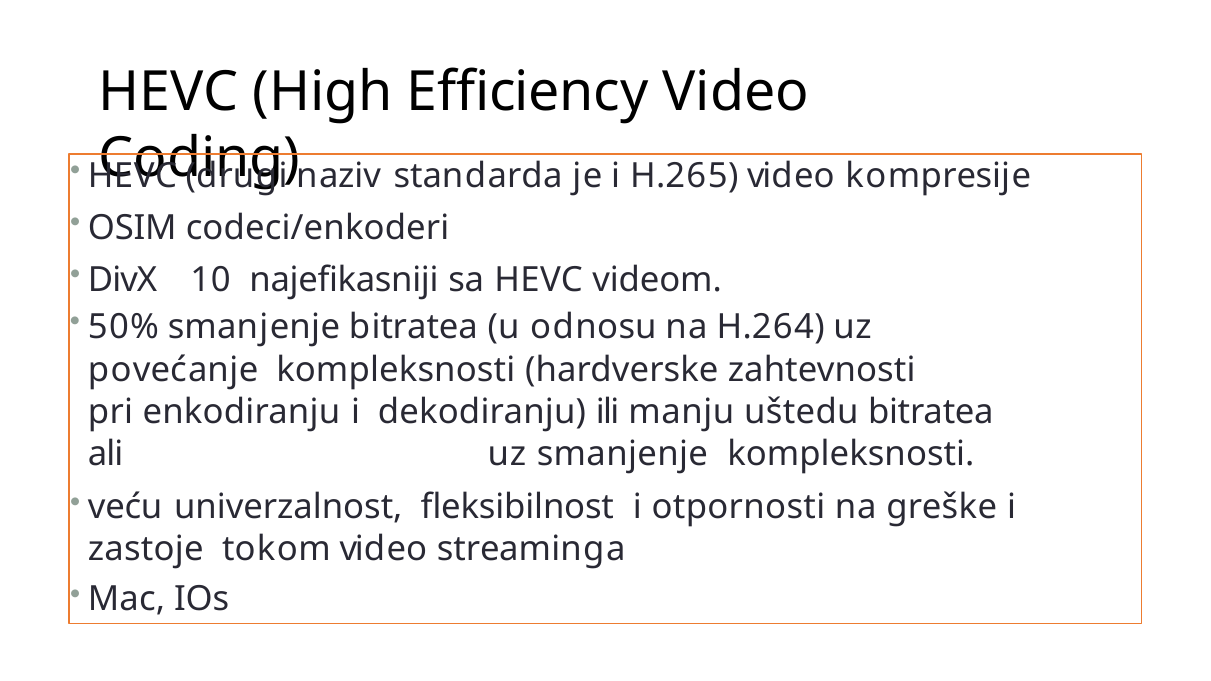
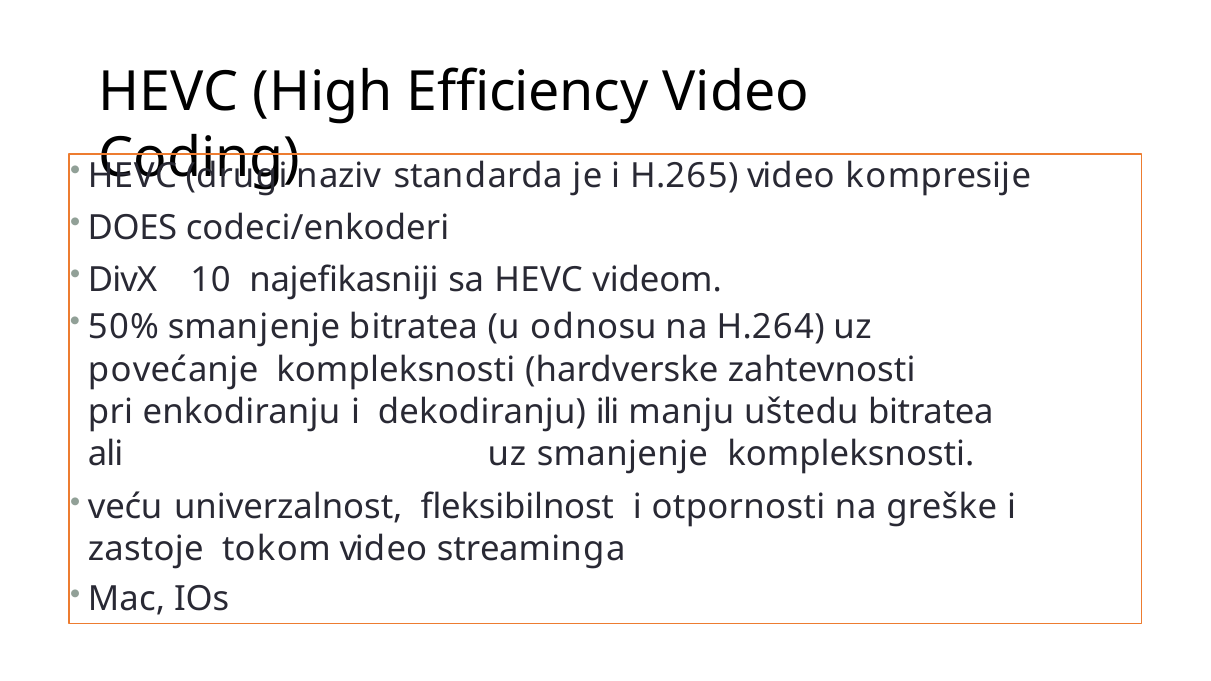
OSIM: OSIM -> DOES (132, 228)
